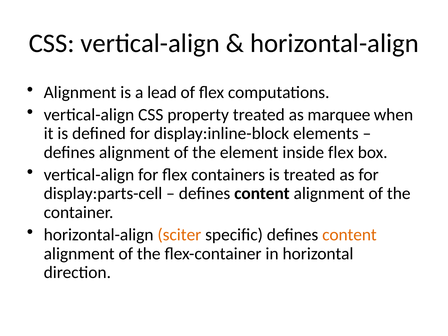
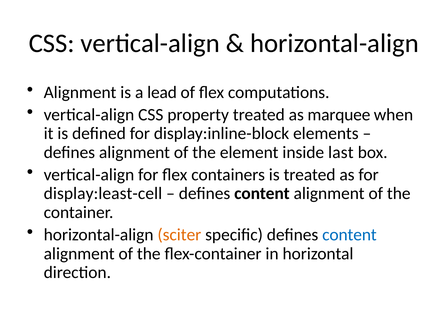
inside flex: flex -> last (341, 152)
display:parts-cell: display:parts-cell -> display:least-cell (103, 194)
content colour: orange -> blue (349, 235)
